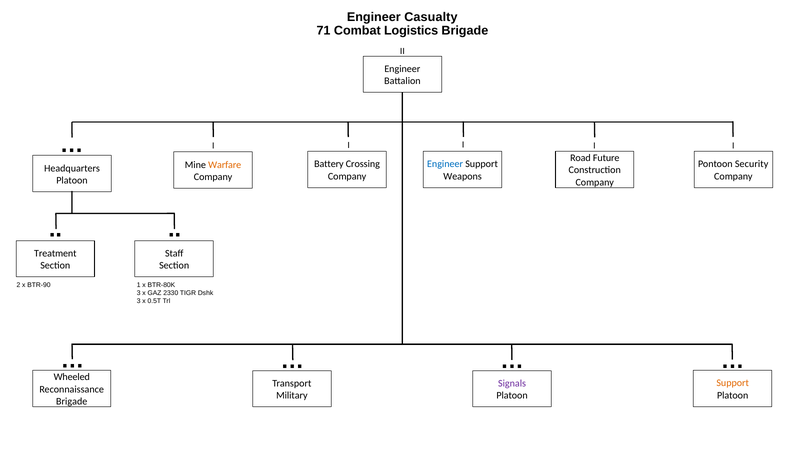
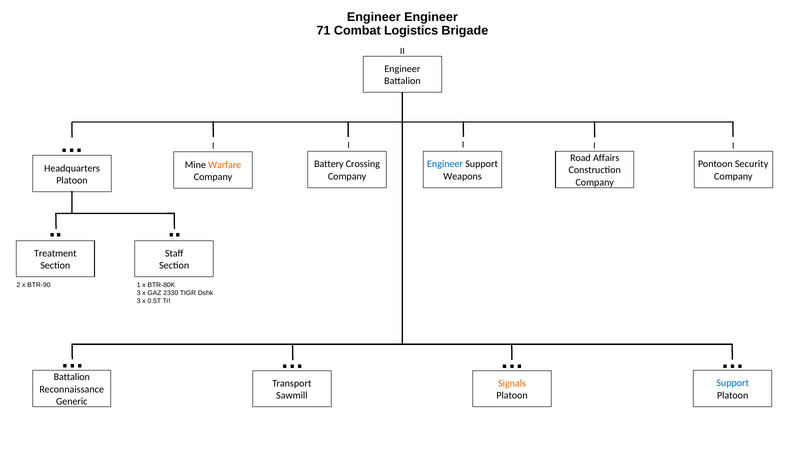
Engineer Casualty: Casualty -> Engineer (431, 17)
Future: Future -> Affairs (606, 158)
Wheeled: Wheeled -> Battalion (72, 377)
Support colour: orange -> blue (733, 383)
Signals colour: purple -> orange (512, 383)
Military: Military -> Sawmill (292, 395)
Brigade: Brigade -> Generic (72, 401)
